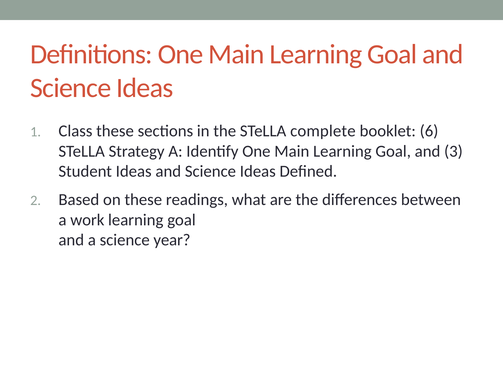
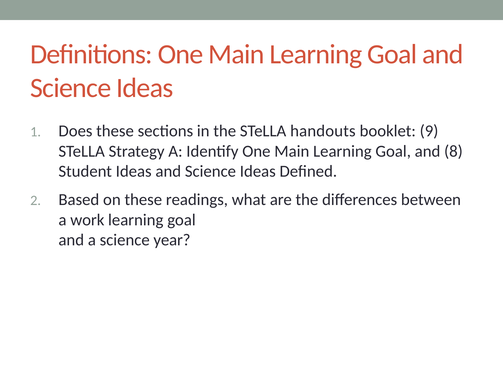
Class: Class -> Does (75, 131)
complete: complete -> handouts (323, 131)
6: 6 -> 9 (429, 131)
3: 3 -> 8 (453, 151)
